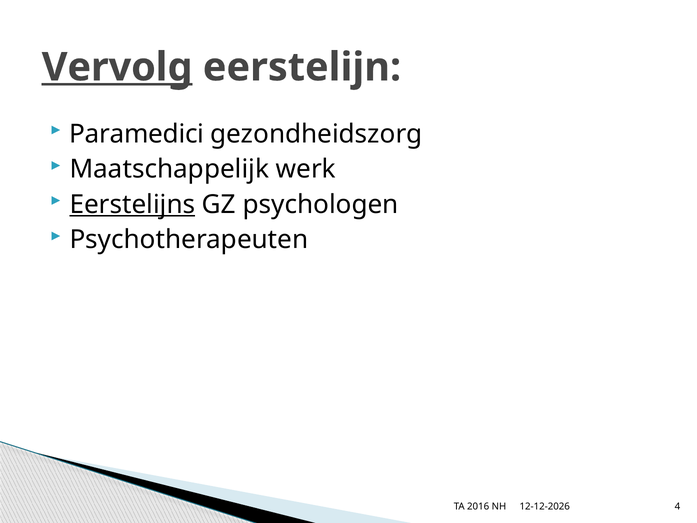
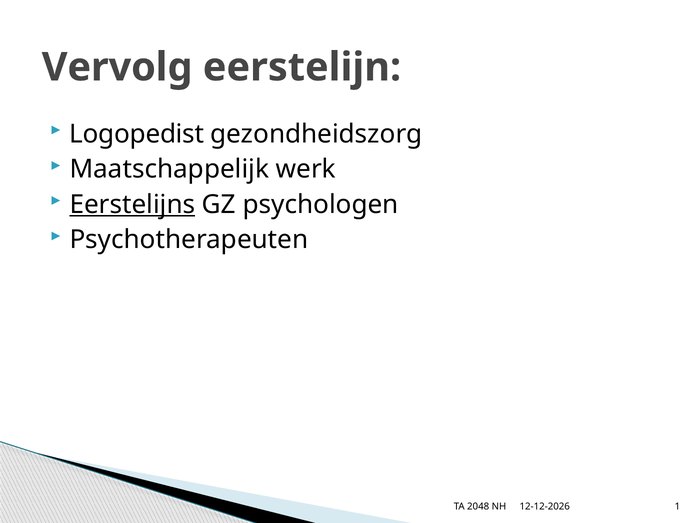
Vervolg underline: present -> none (117, 67)
Paramedici: Paramedici -> Logopedist (137, 134)
2016: 2016 -> 2048 (478, 506)
4: 4 -> 1 (677, 506)
